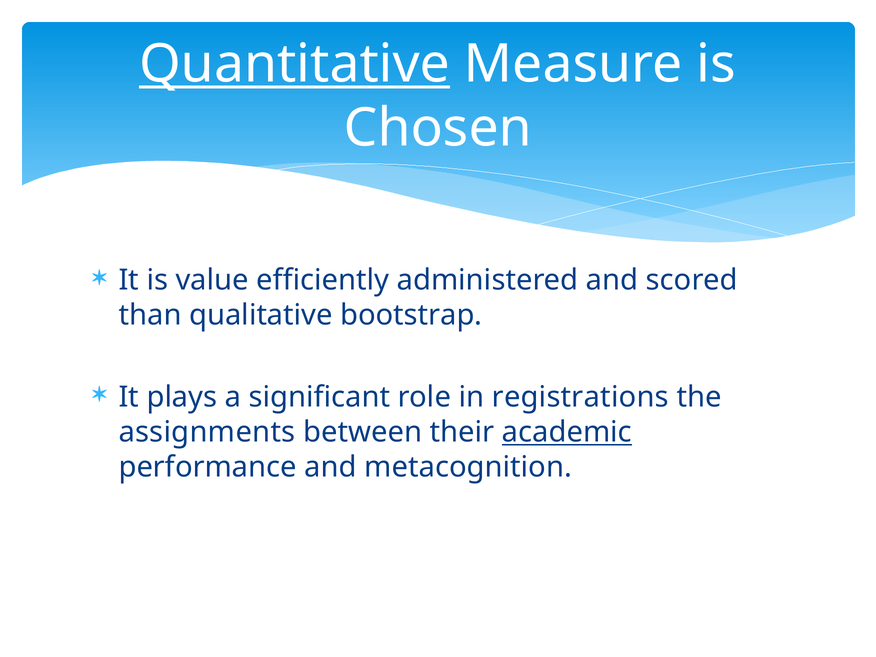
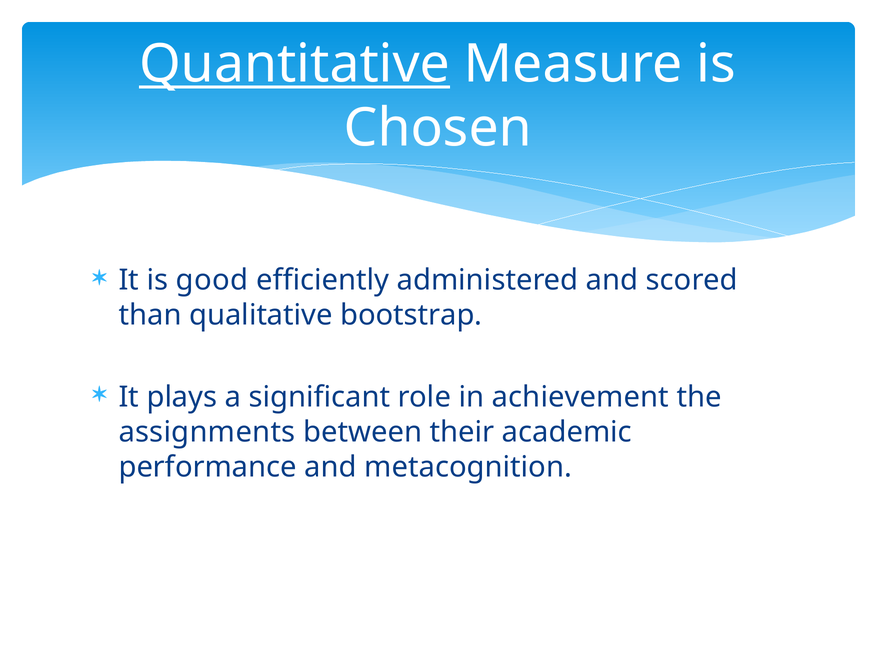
value: value -> good (212, 280)
registrations: registrations -> achievement (580, 397)
academic underline: present -> none (567, 432)
